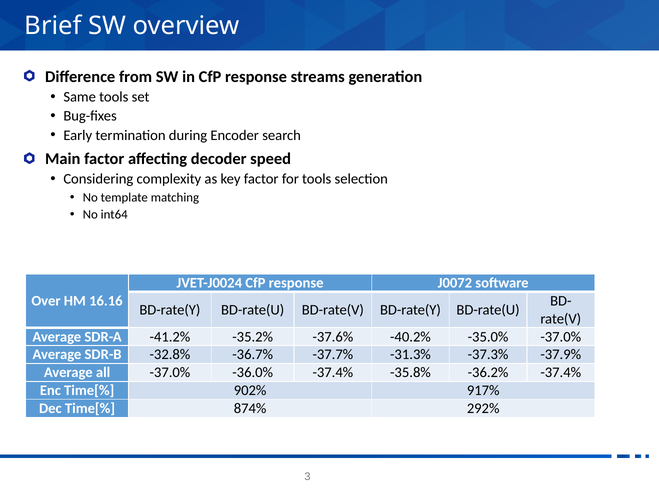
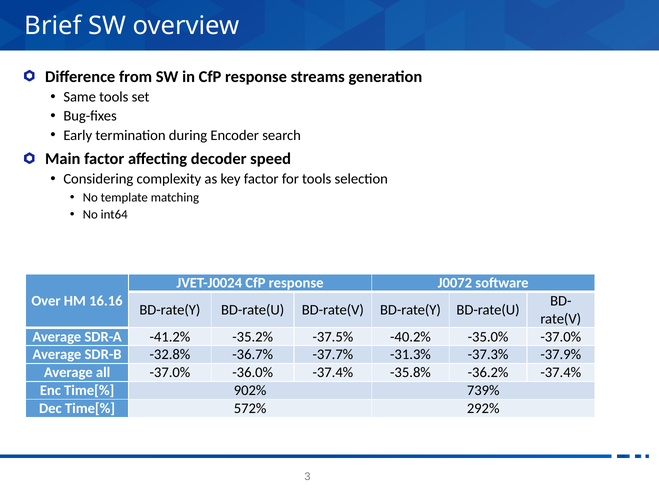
-37.6%: -37.6% -> -37.5% (333, 337)
917%: 917% -> 739% (483, 391)
874%: 874% -> 572% (250, 409)
